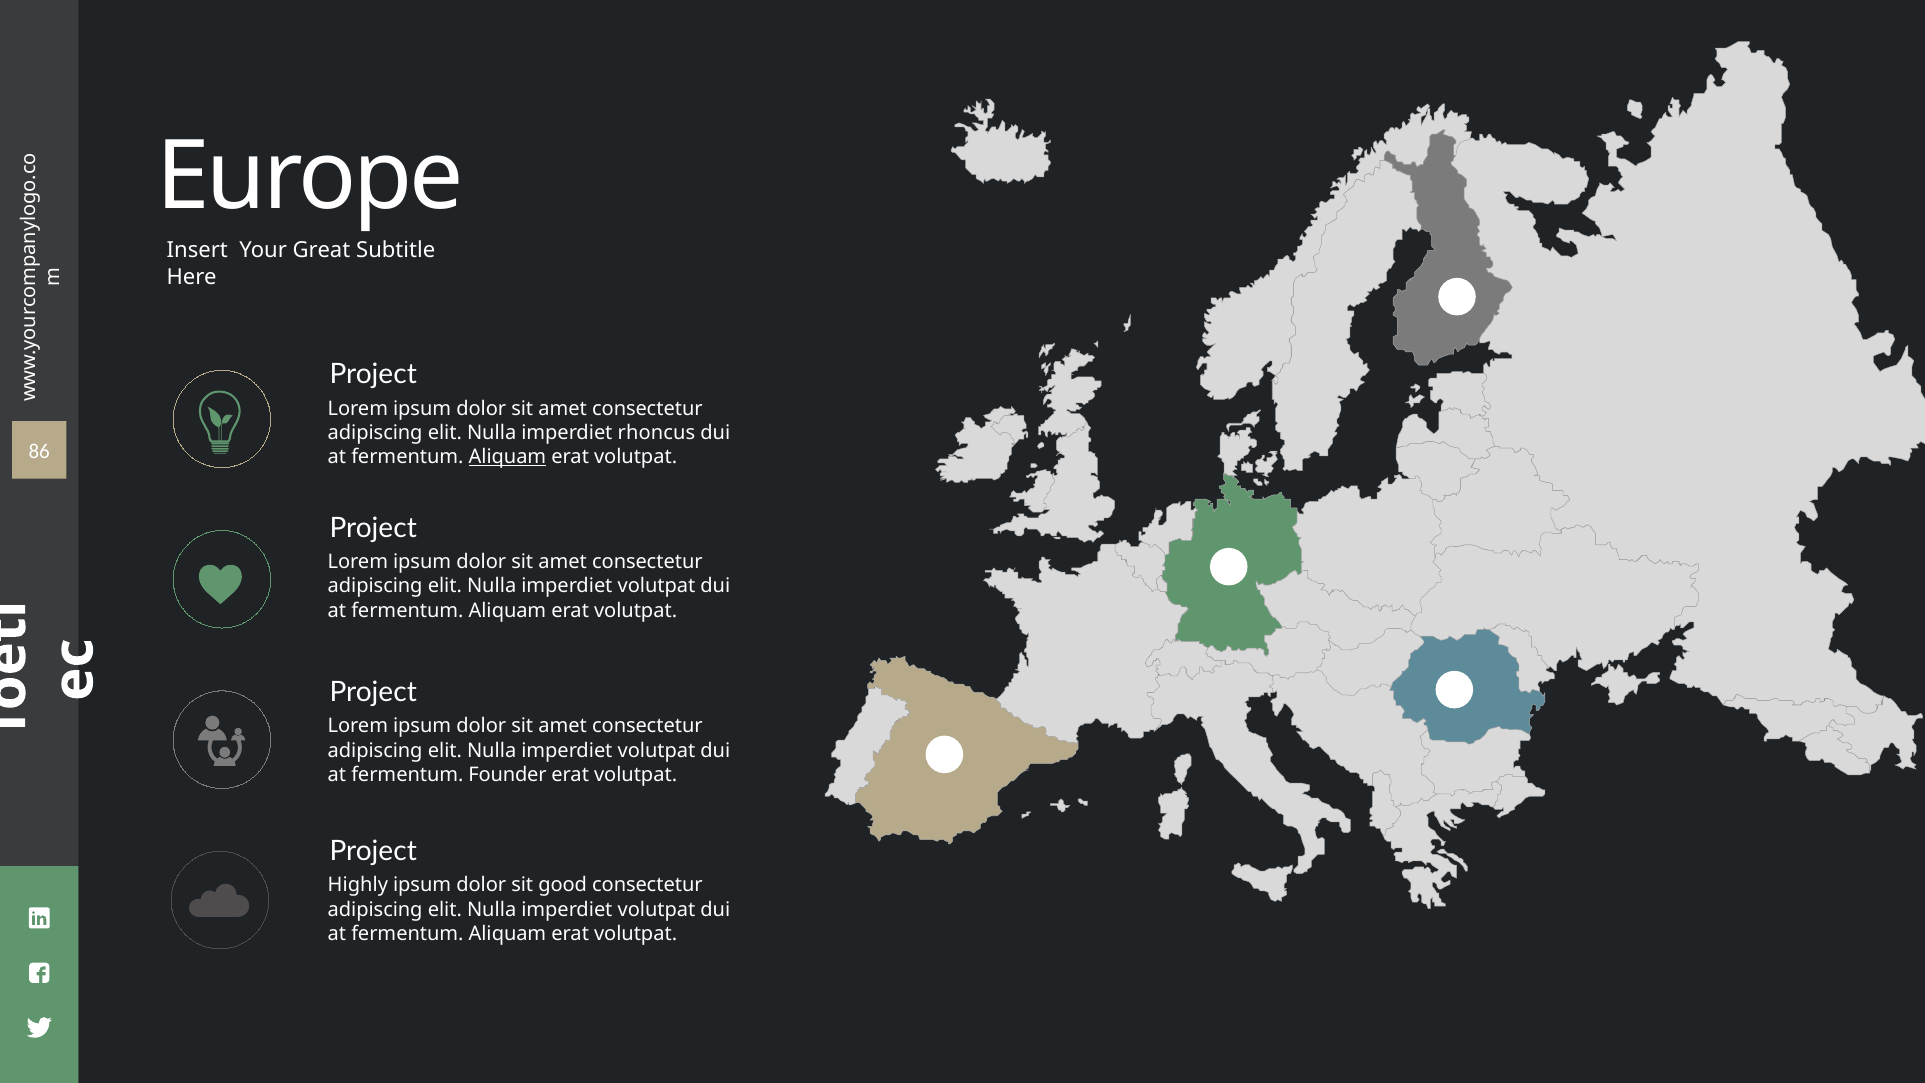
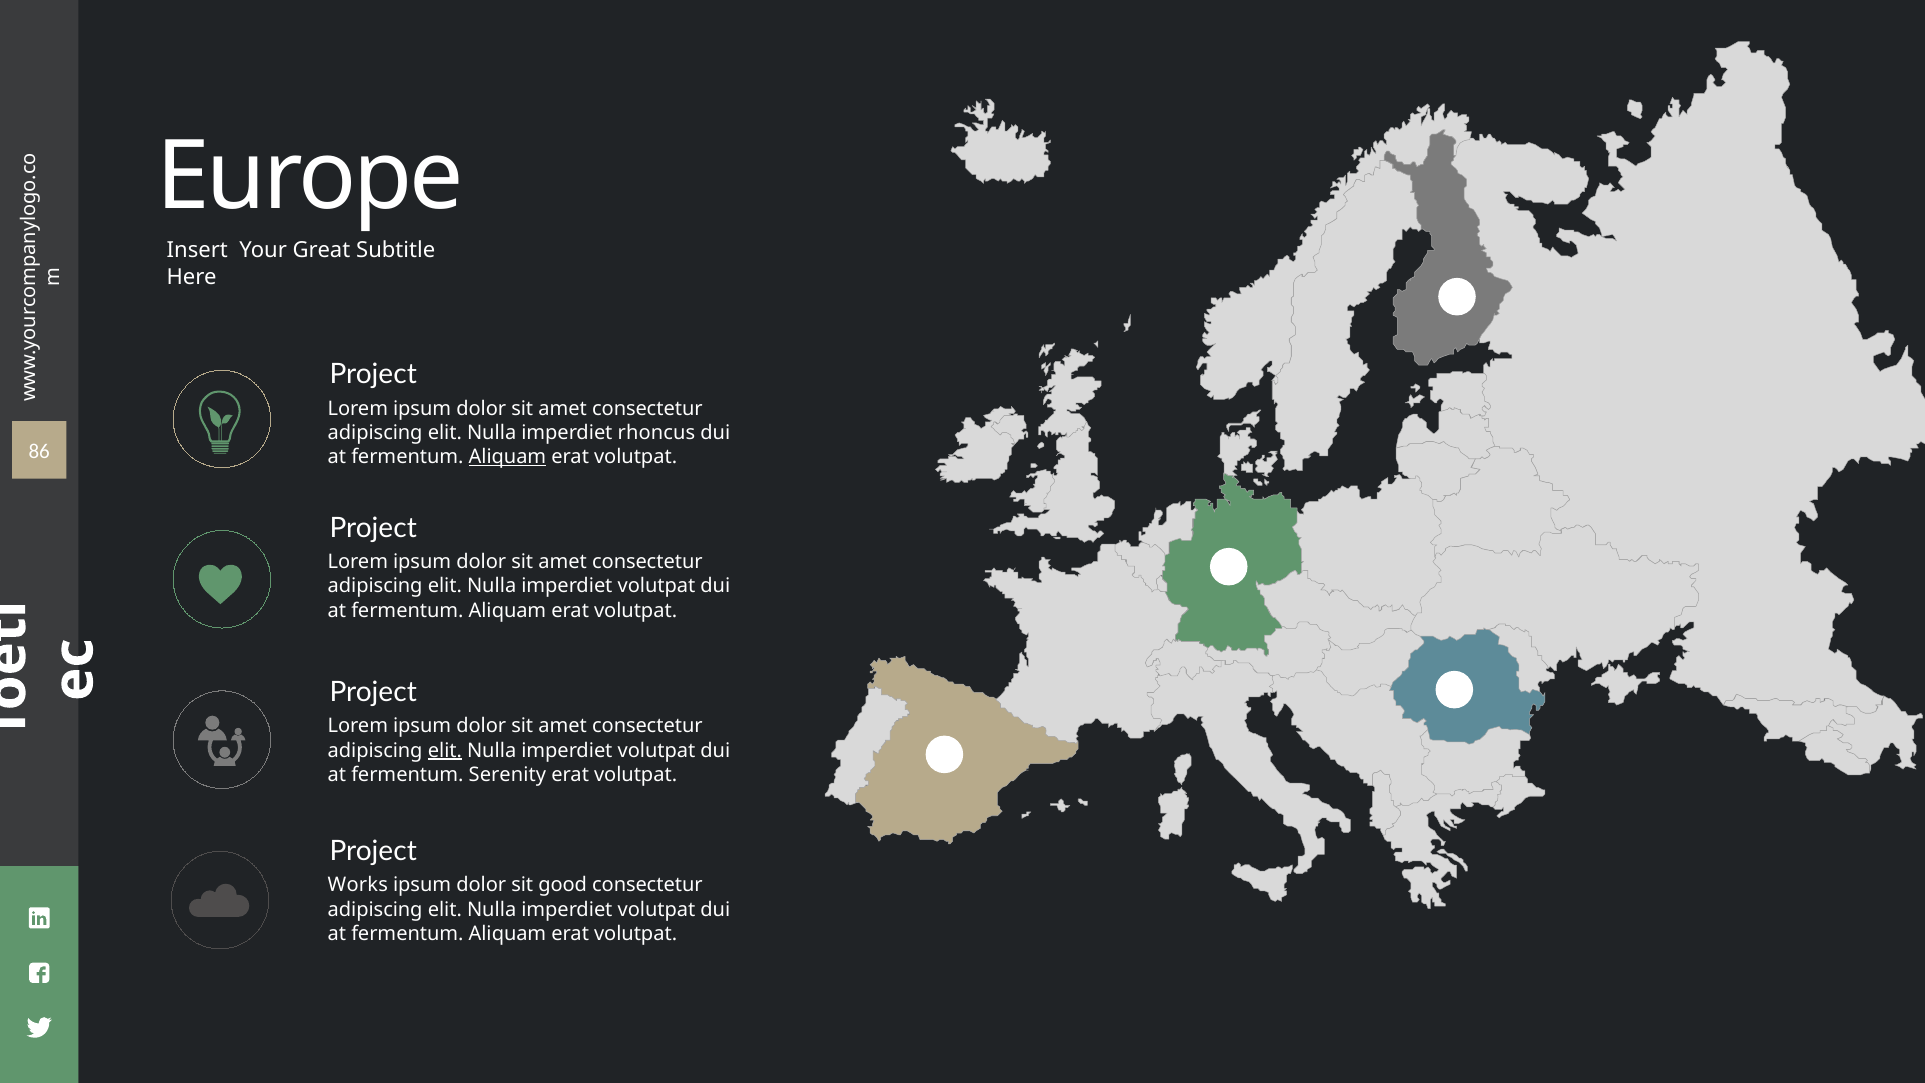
elit underline: none -> present (445, 750)
Founder: Founder -> Serenity (507, 774)
Highly: Highly -> Works (358, 885)
